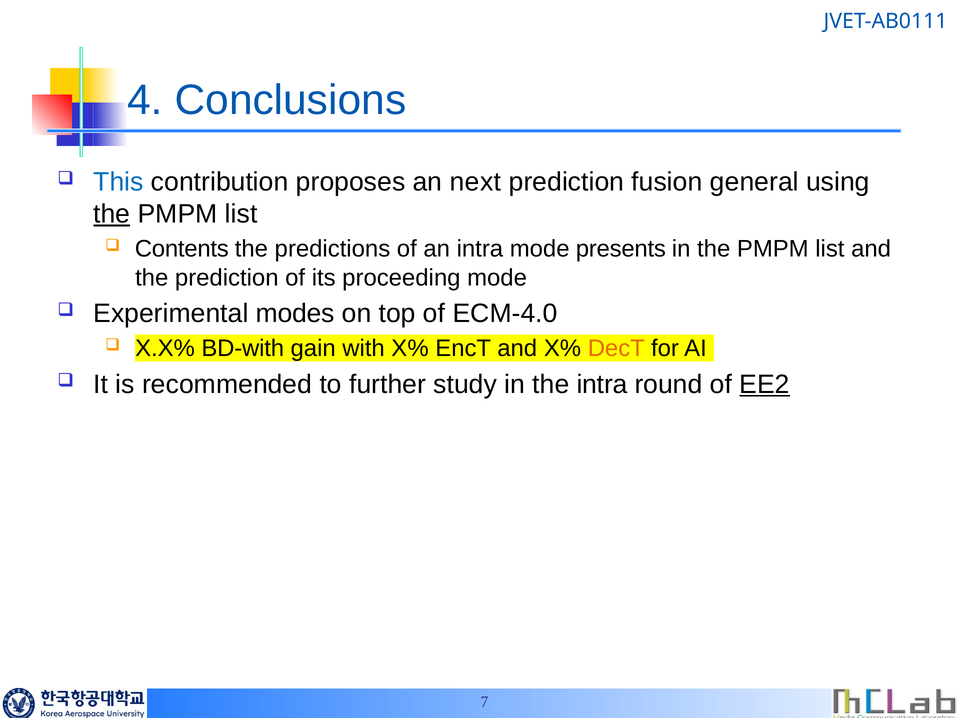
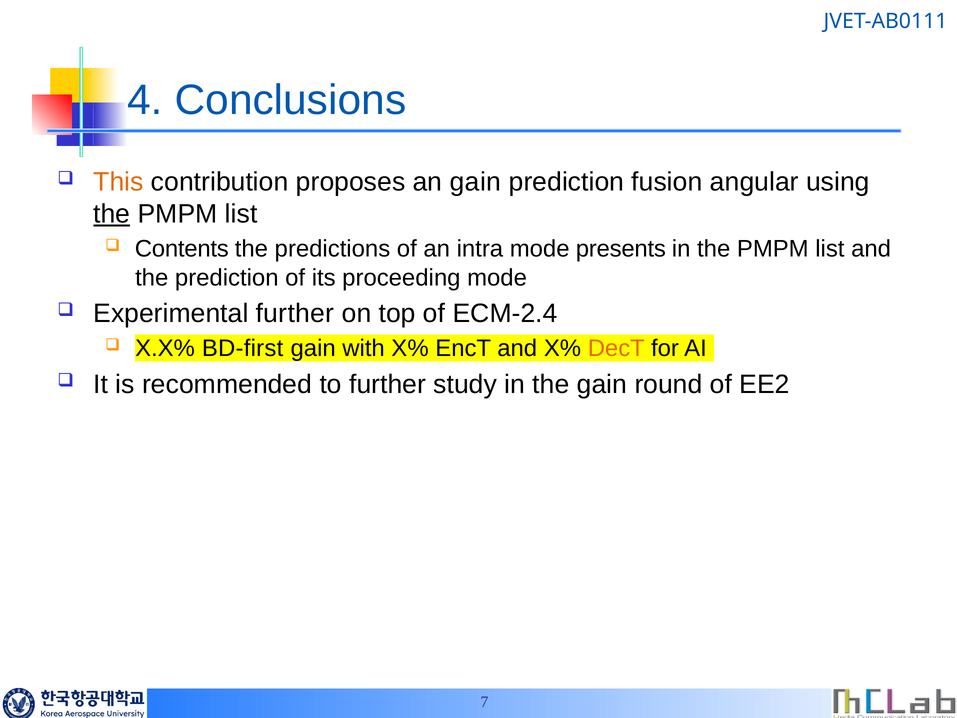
This colour: blue -> orange (118, 182)
an next: next -> gain (475, 182)
general: general -> angular (754, 182)
Experimental modes: modes -> further (295, 313)
ECM-4.0: ECM-4.0 -> ECM-2.4 (505, 313)
BD-with: BD-with -> BD-first (243, 348)
the intra: intra -> gain (602, 384)
EE2 underline: present -> none (765, 384)
